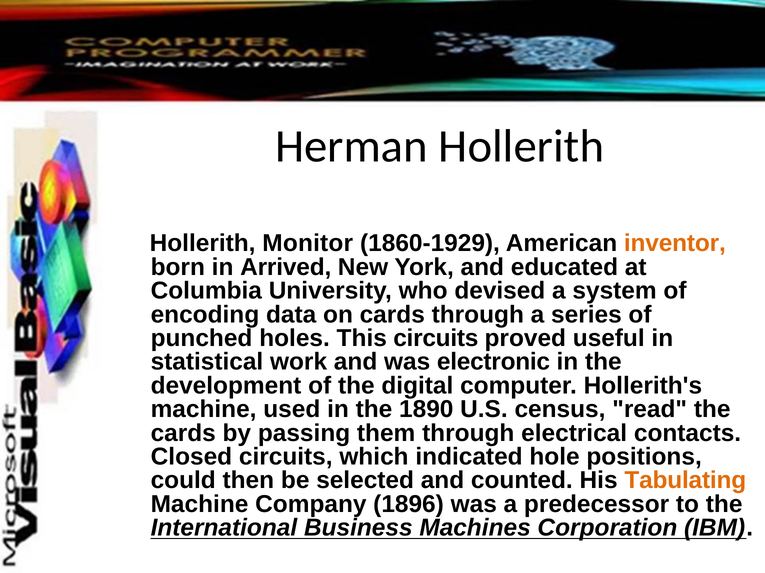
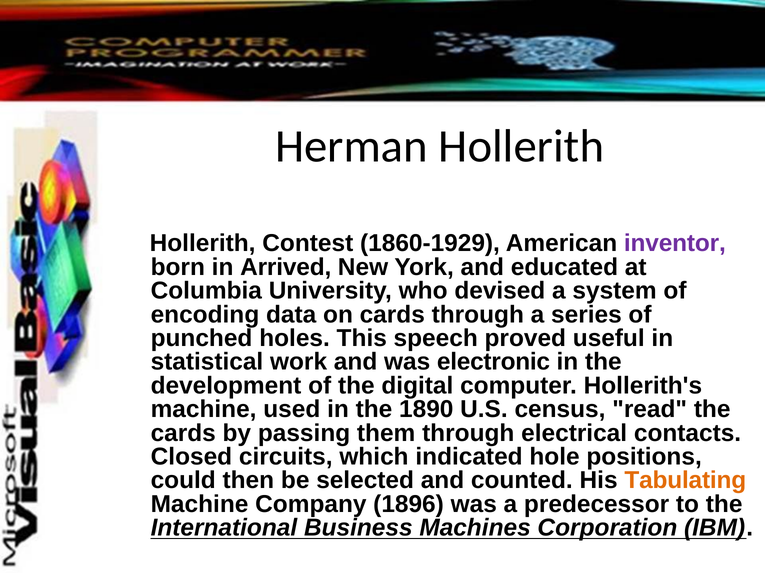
Monitor: Monitor -> Contest (308, 244)
inventor colour: orange -> purple (675, 244)
This circuits: circuits -> speech (436, 339)
